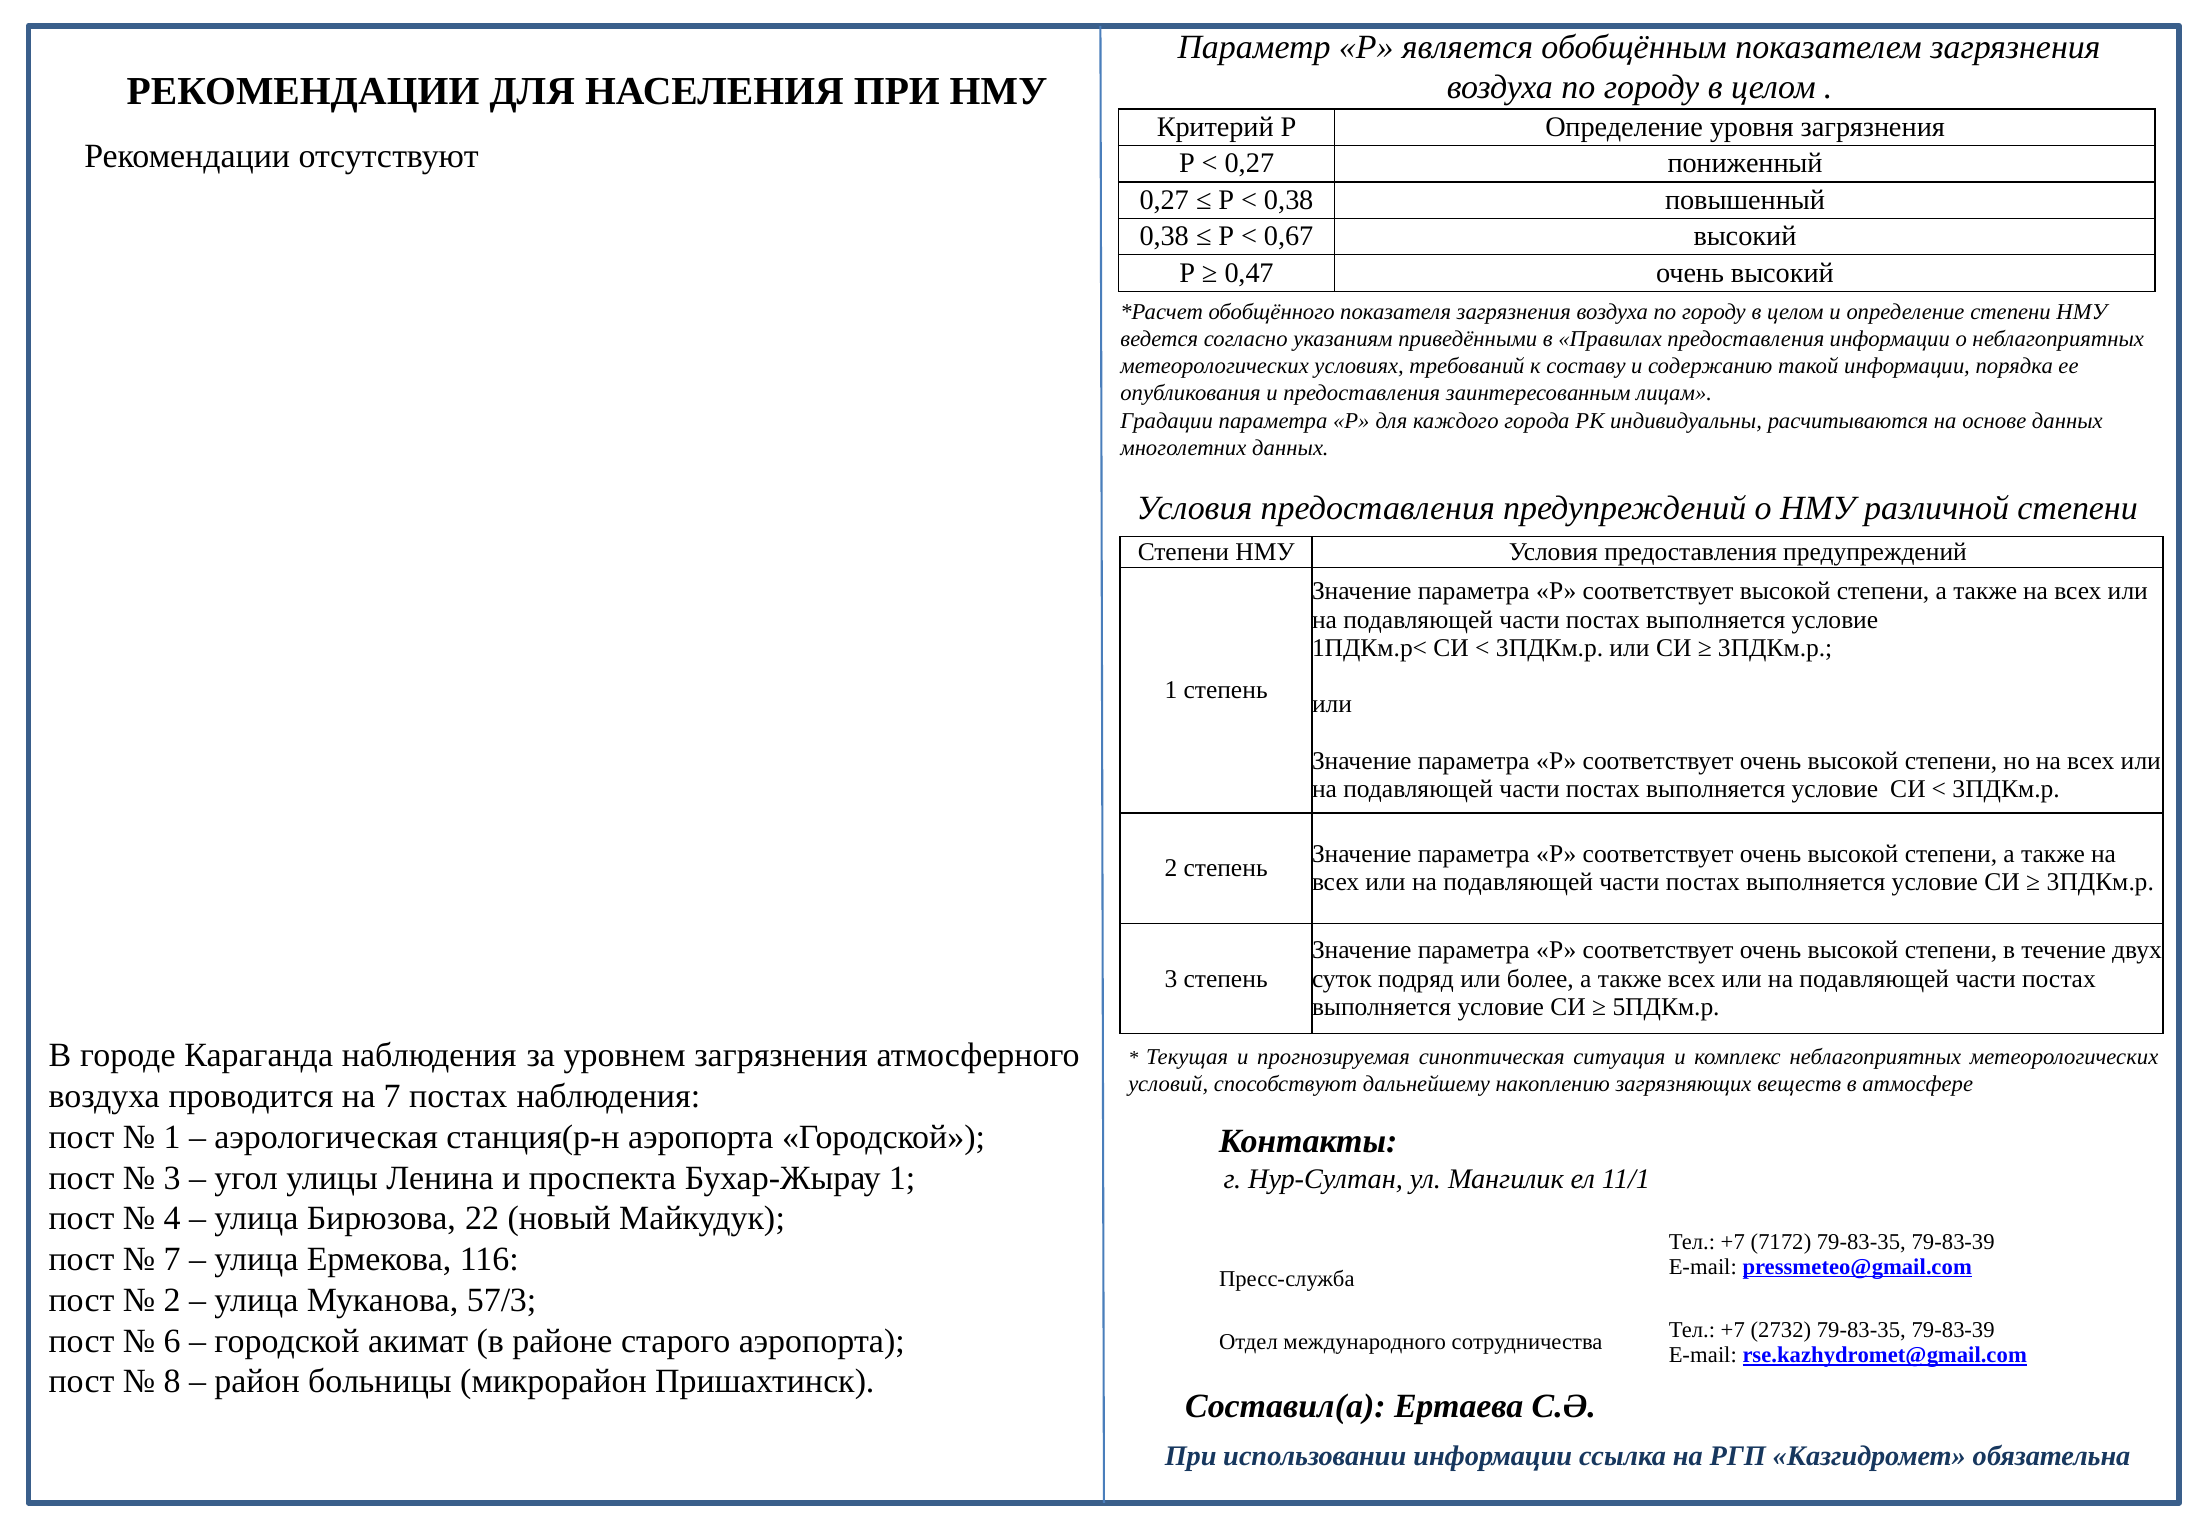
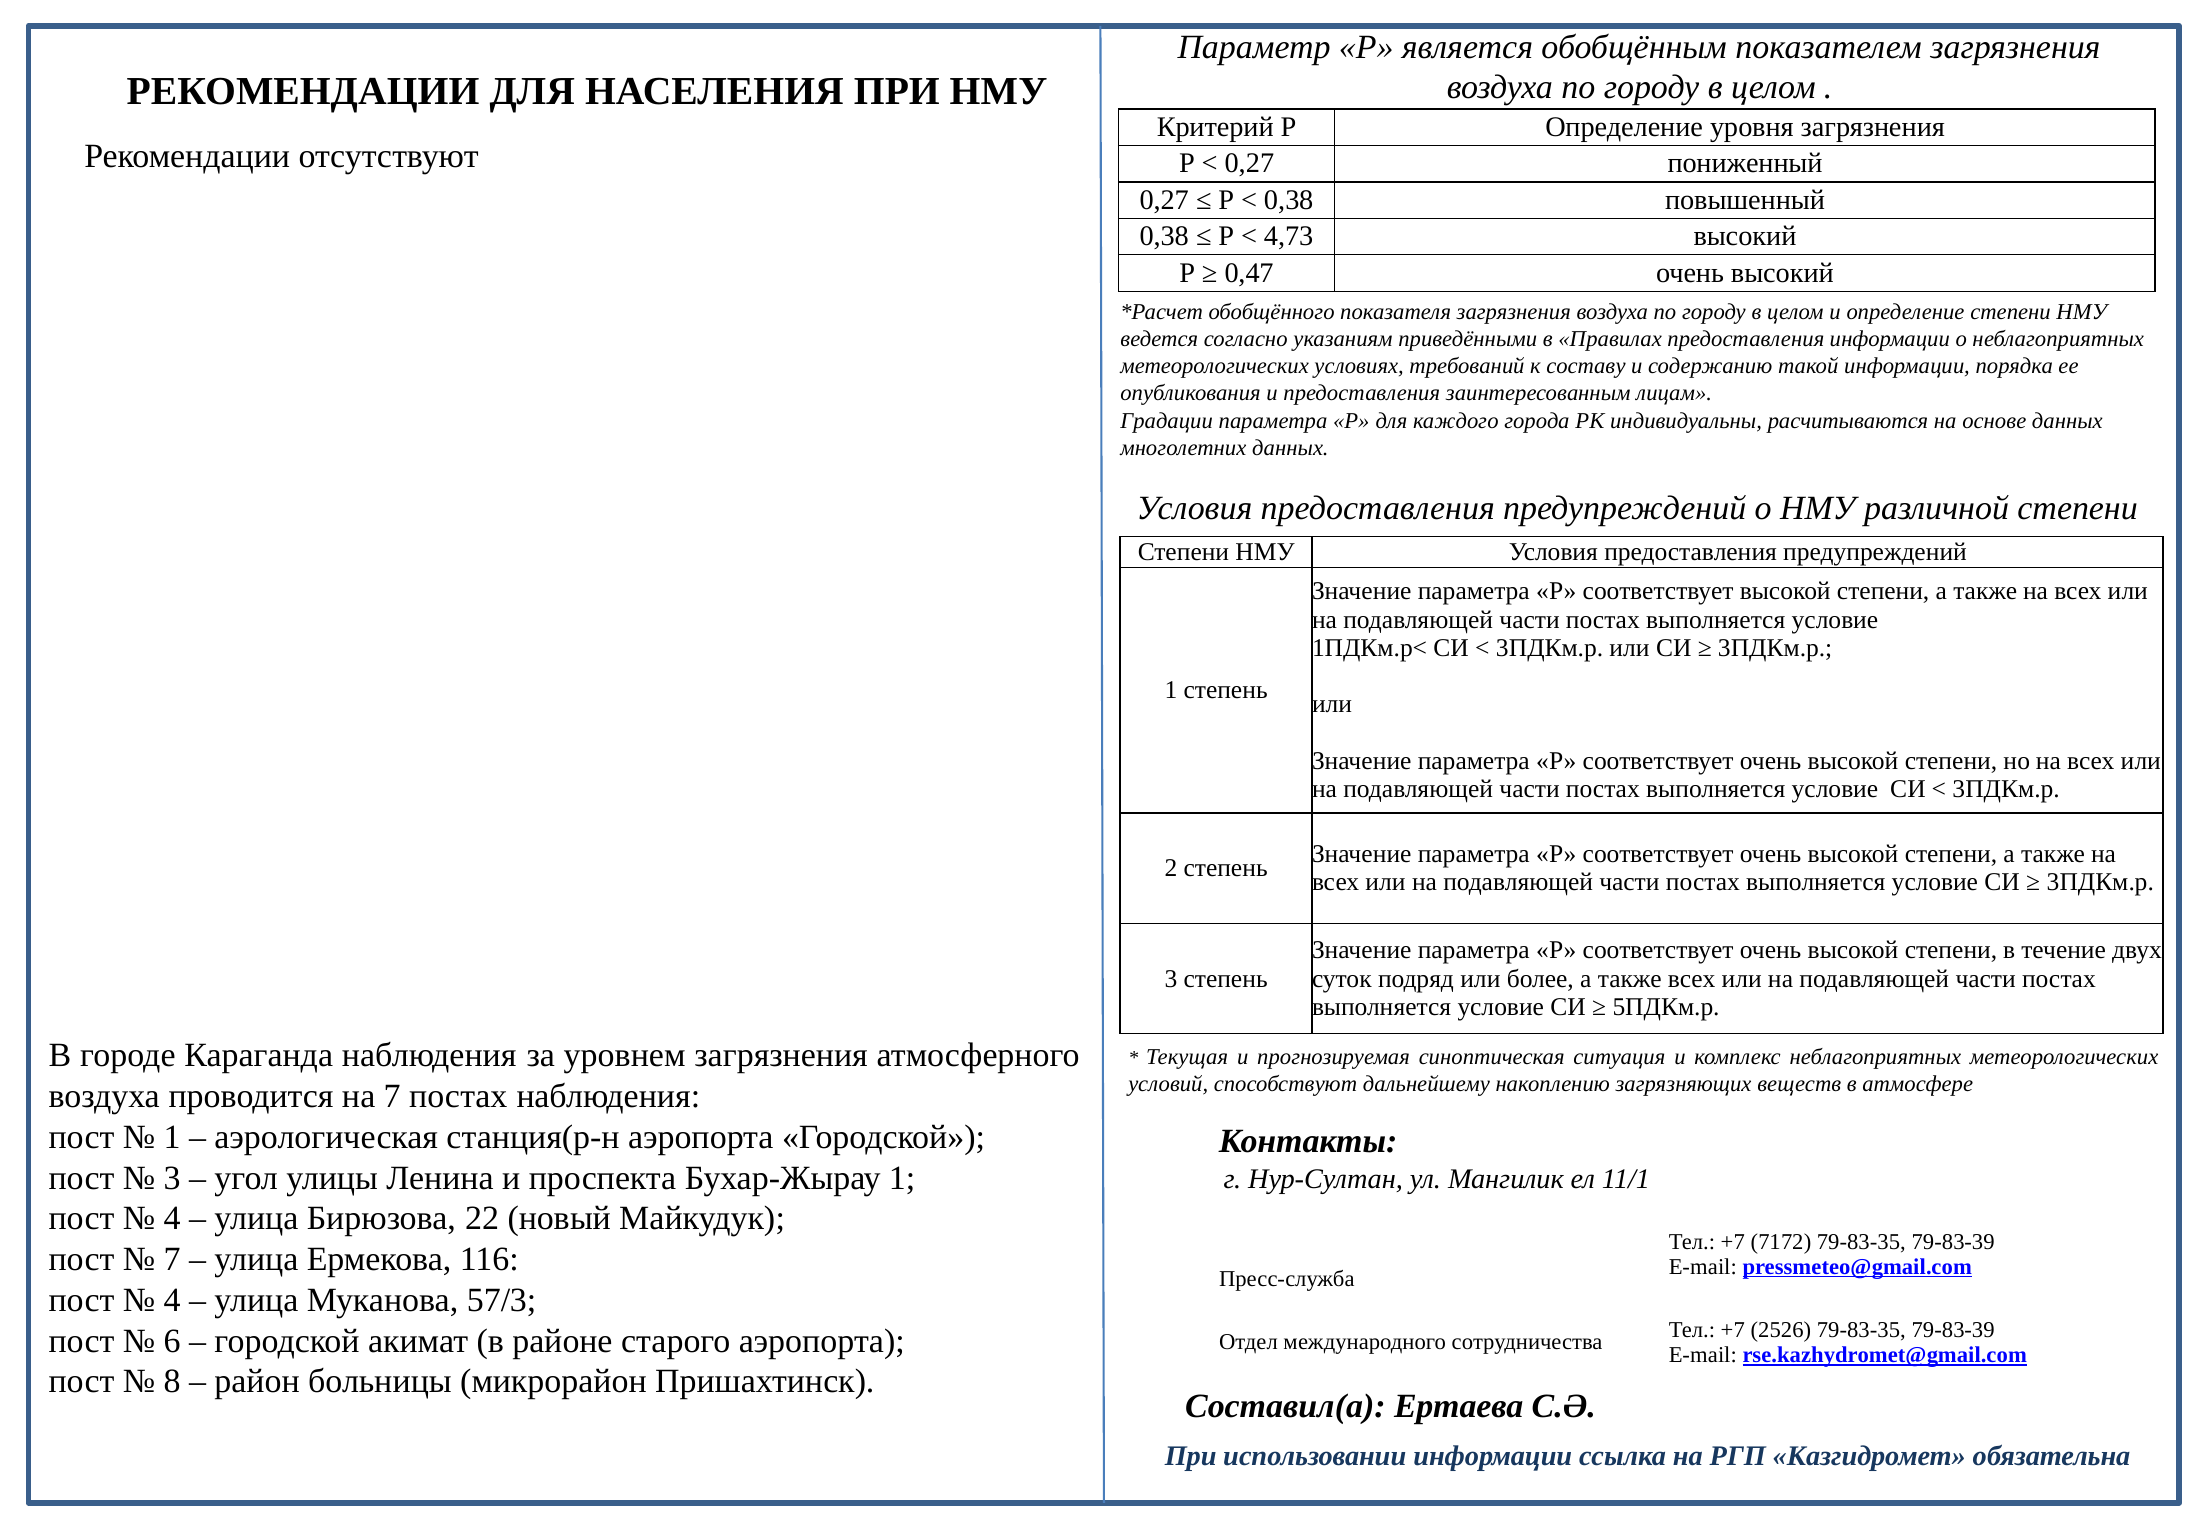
0,67: 0,67 -> 4,73 (1289, 236)
2: 2 -> 4 (172, 1300)
2732: 2732 -> 2526 (1781, 1330)
